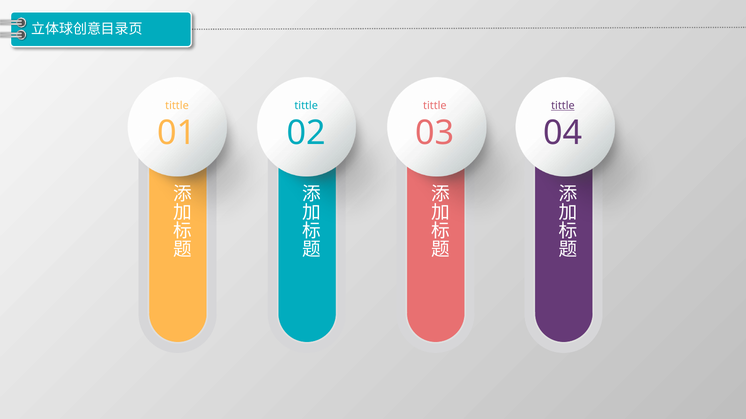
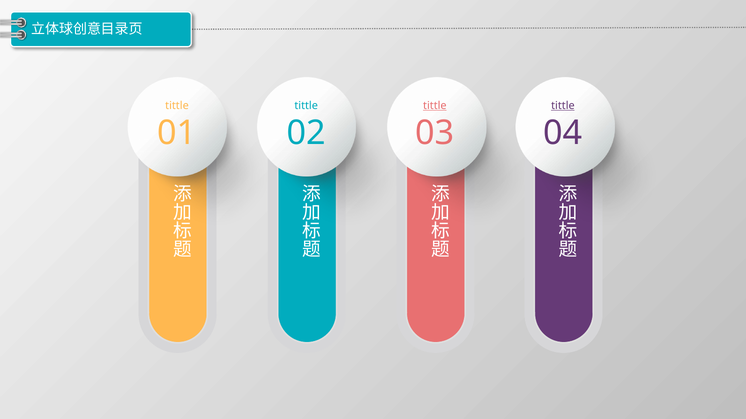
tittle underline: none -> present (435, 106)
